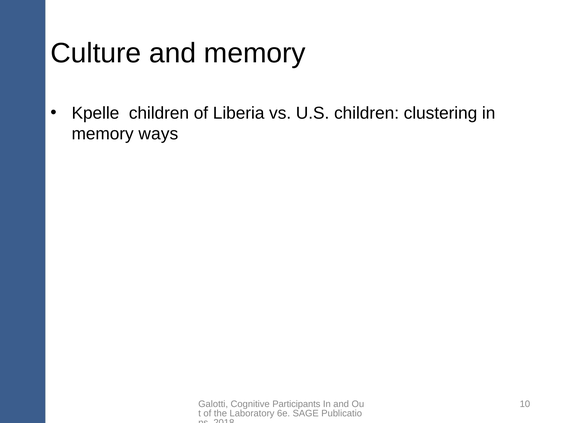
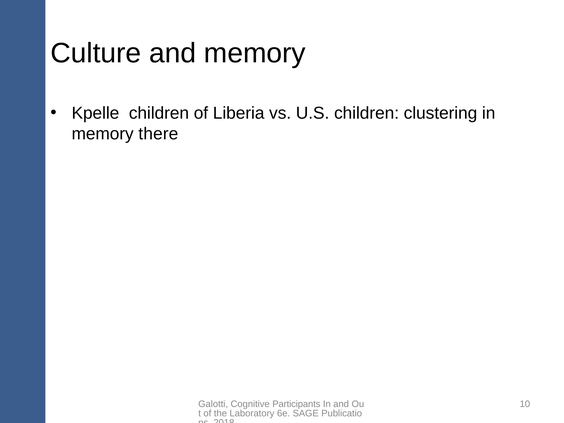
ways: ways -> there (158, 134)
